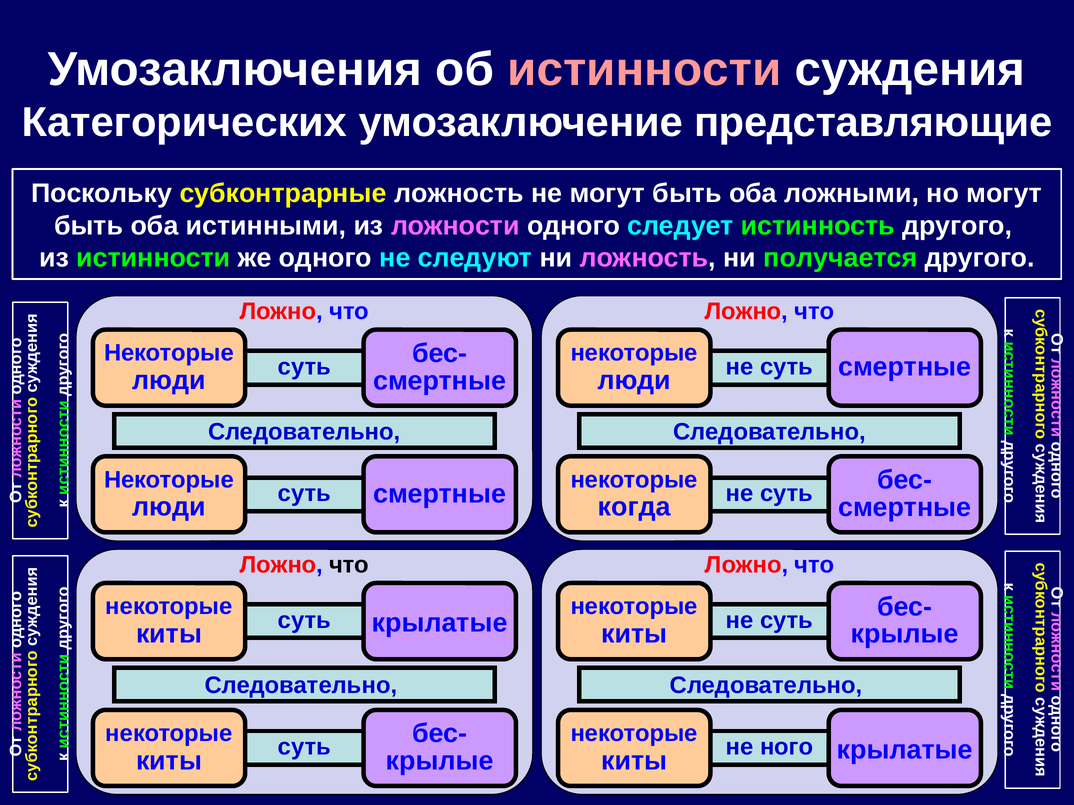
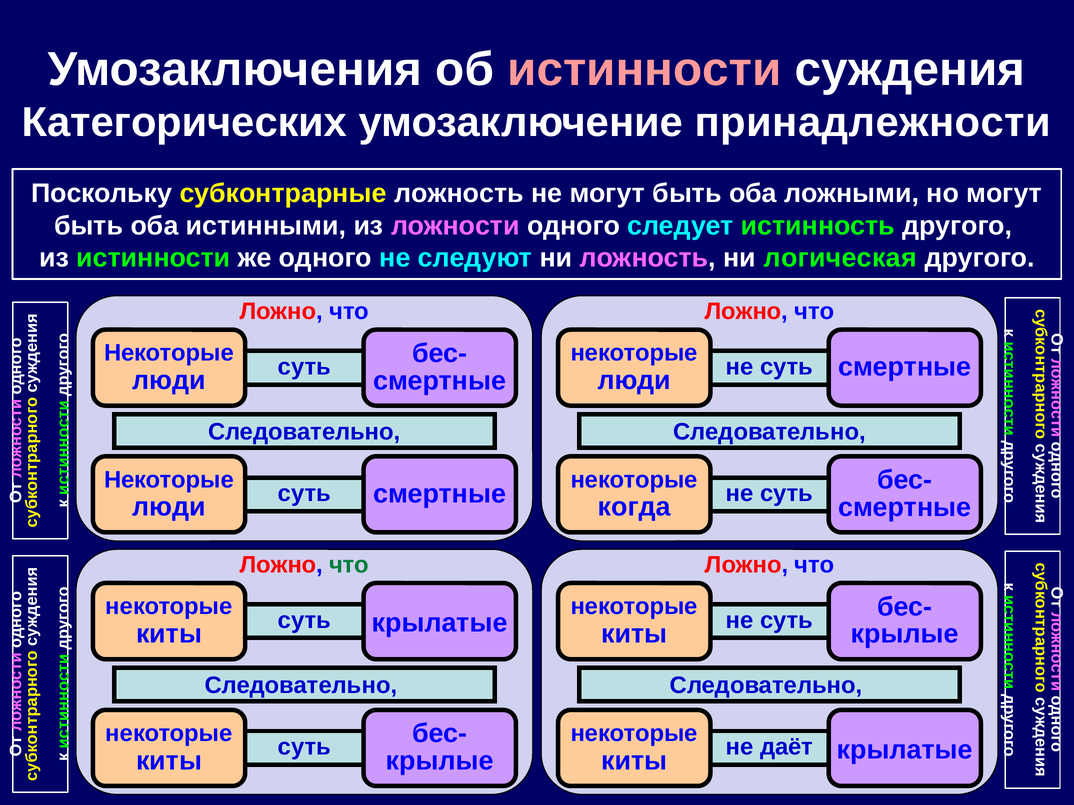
представляющие: представляющие -> принадлежности (873, 123)
получается: получается -> логическая (840, 258)
что colour: black -> green (349, 565)
ного: ного -> даёт (787, 747)
